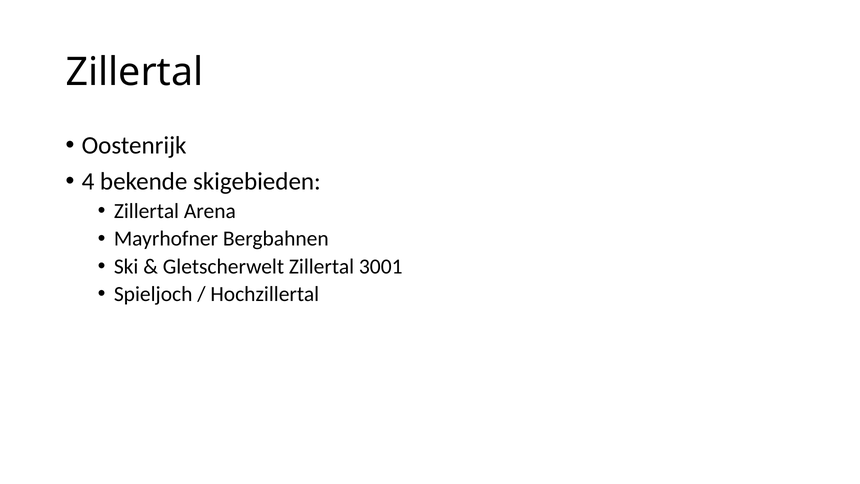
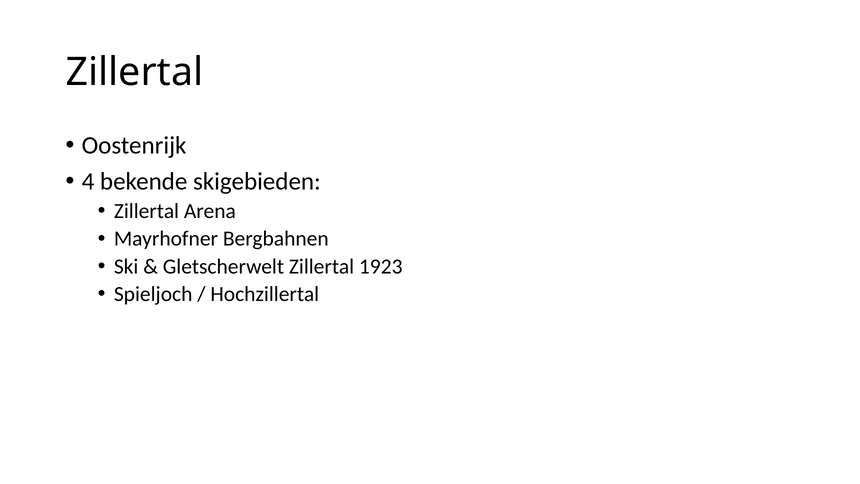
3001: 3001 -> 1923 (381, 266)
